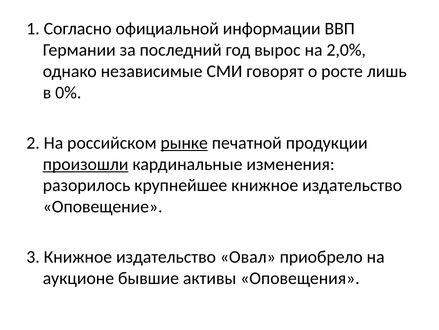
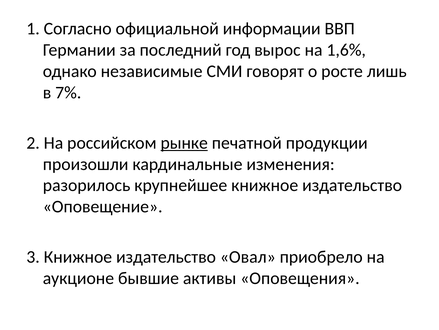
2,0%: 2,0% -> 1,6% (346, 50)
0%: 0% -> 7% (68, 92)
произошли underline: present -> none (86, 164)
